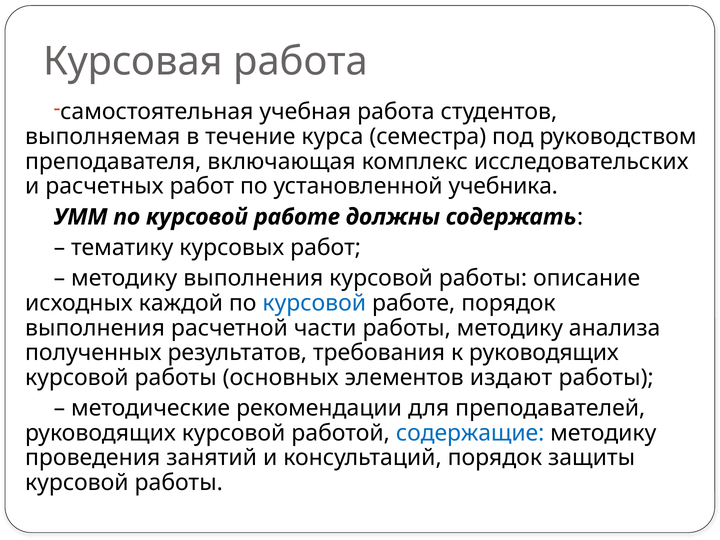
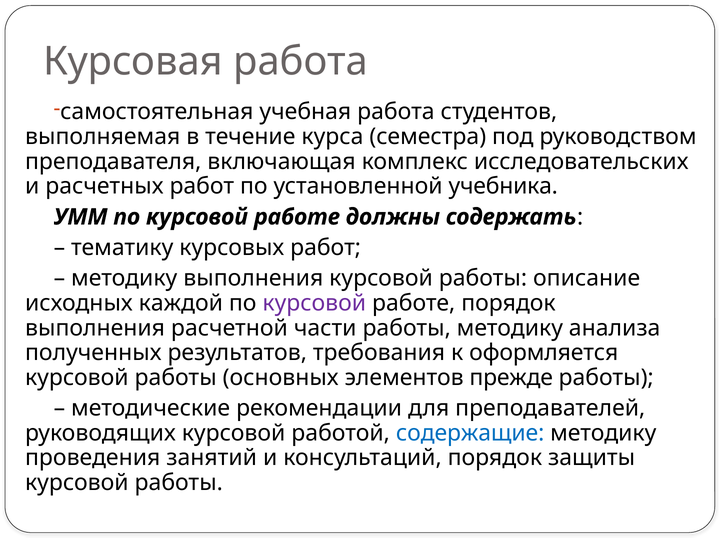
курсовой colour: blue -> purple (314, 303)
к руководящих: руководящих -> оформляется (544, 353)
издают: издают -> прежде (511, 378)
